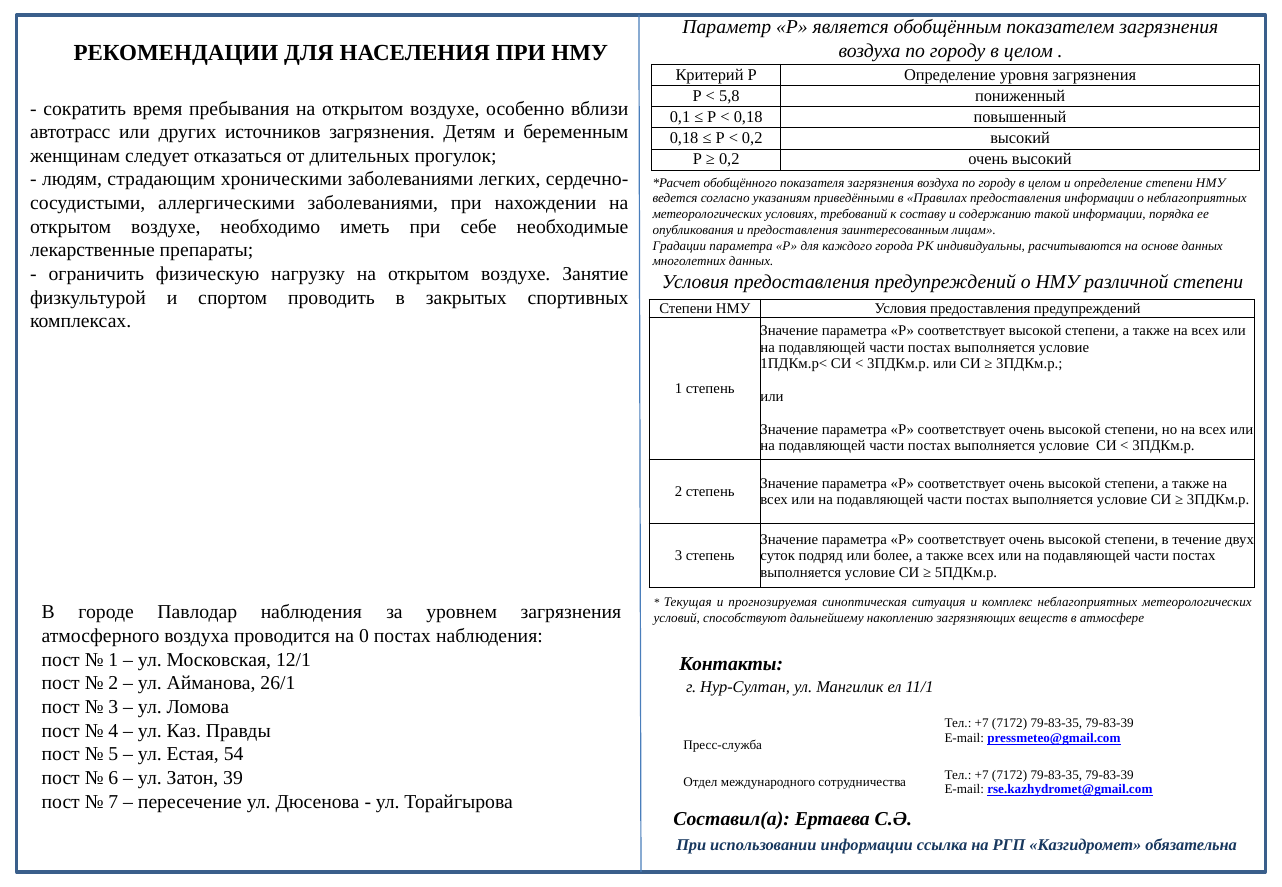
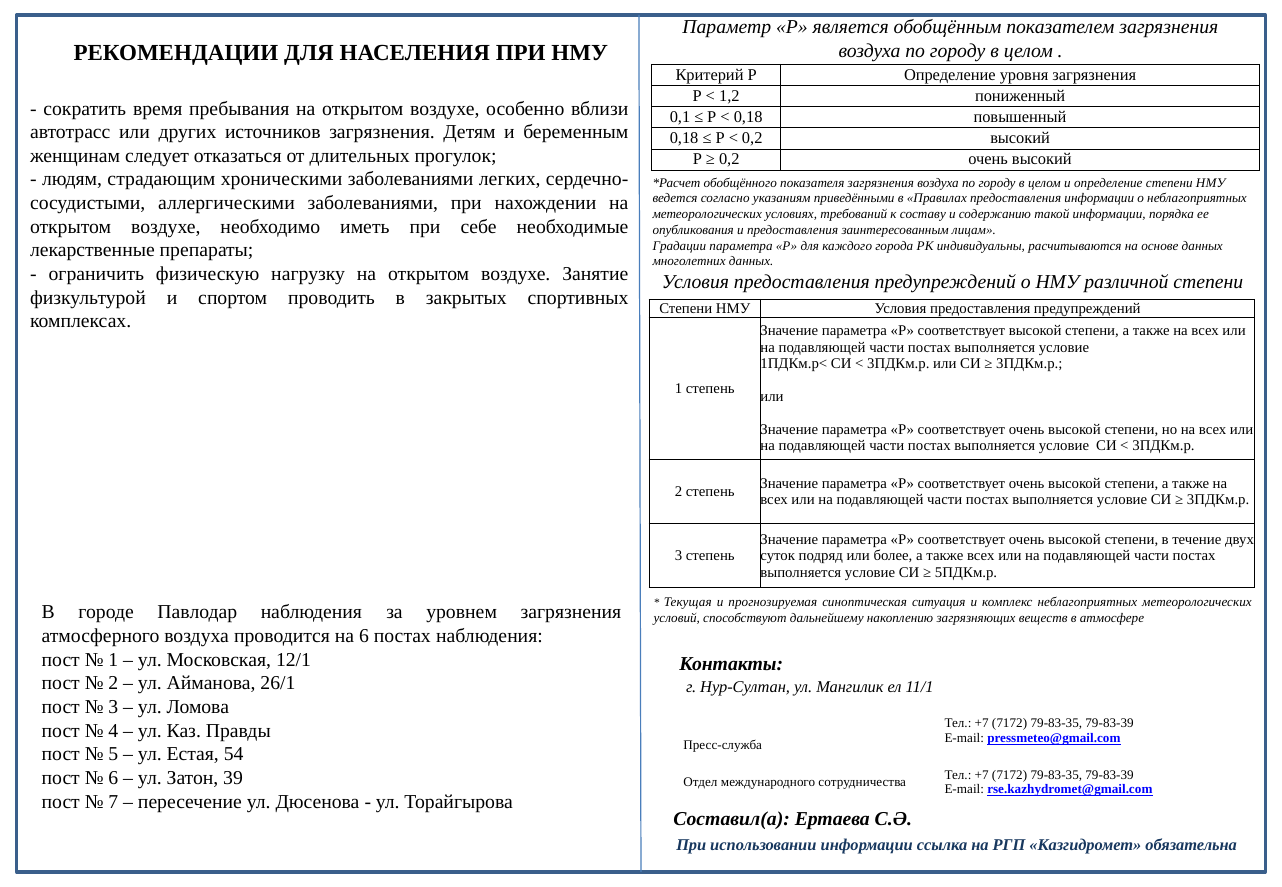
5,8: 5,8 -> 1,2 (729, 96)
на 0: 0 -> 6 (364, 636)
